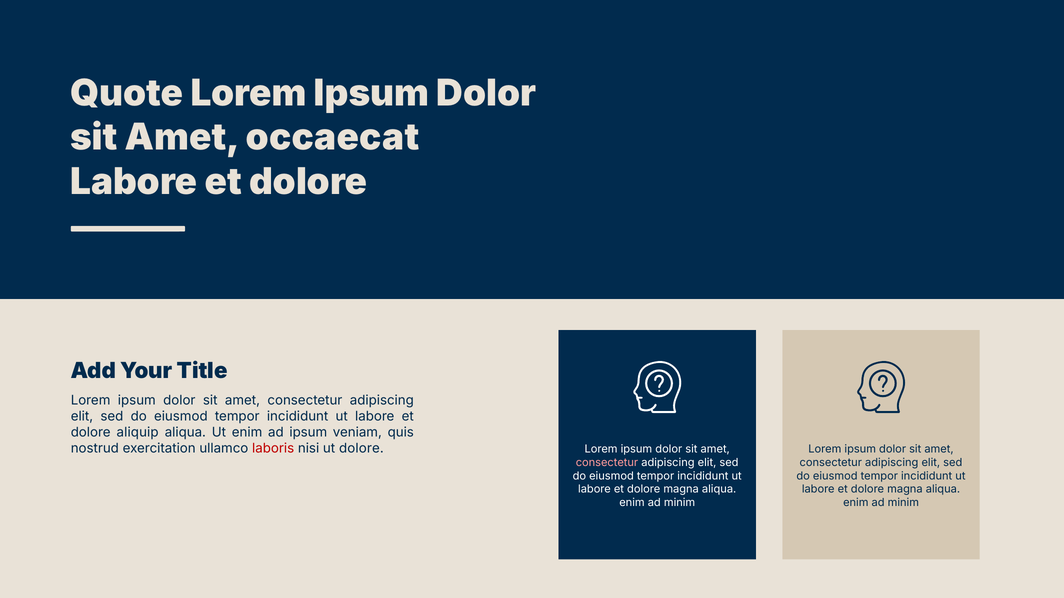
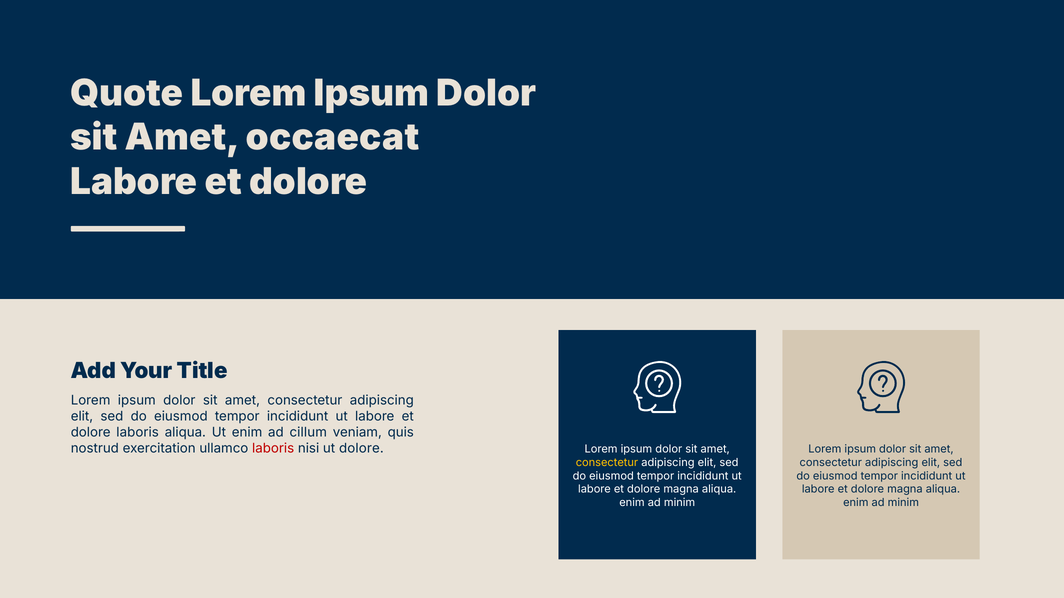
dolore aliquip: aliquip -> laboris (138, 433)
ad ipsum: ipsum -> cillum (308, 433)
consectetur colour: pink -> yellow (607, 463)
